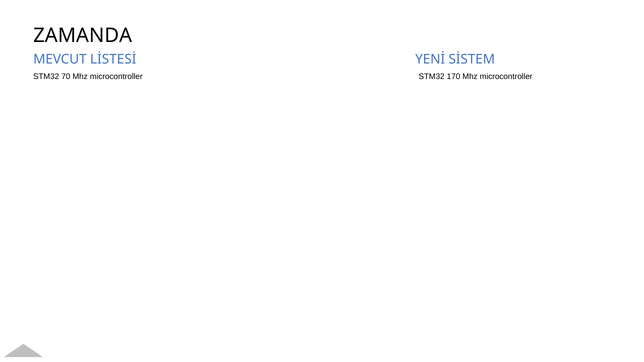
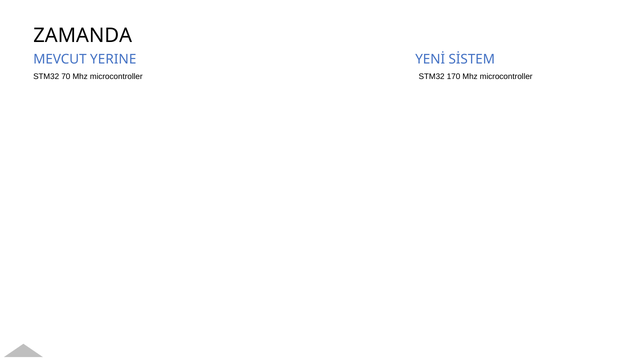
LİSTESİ: LİSTESİ -> YERINE (113, 59)
